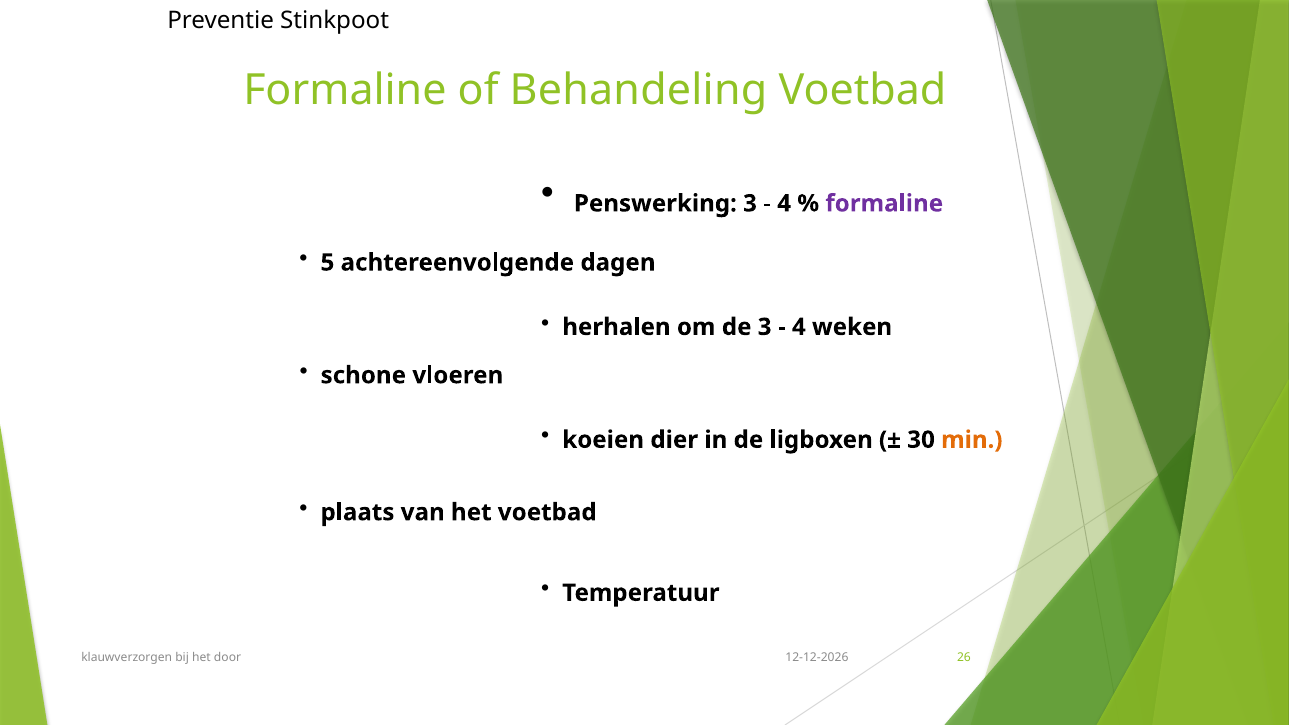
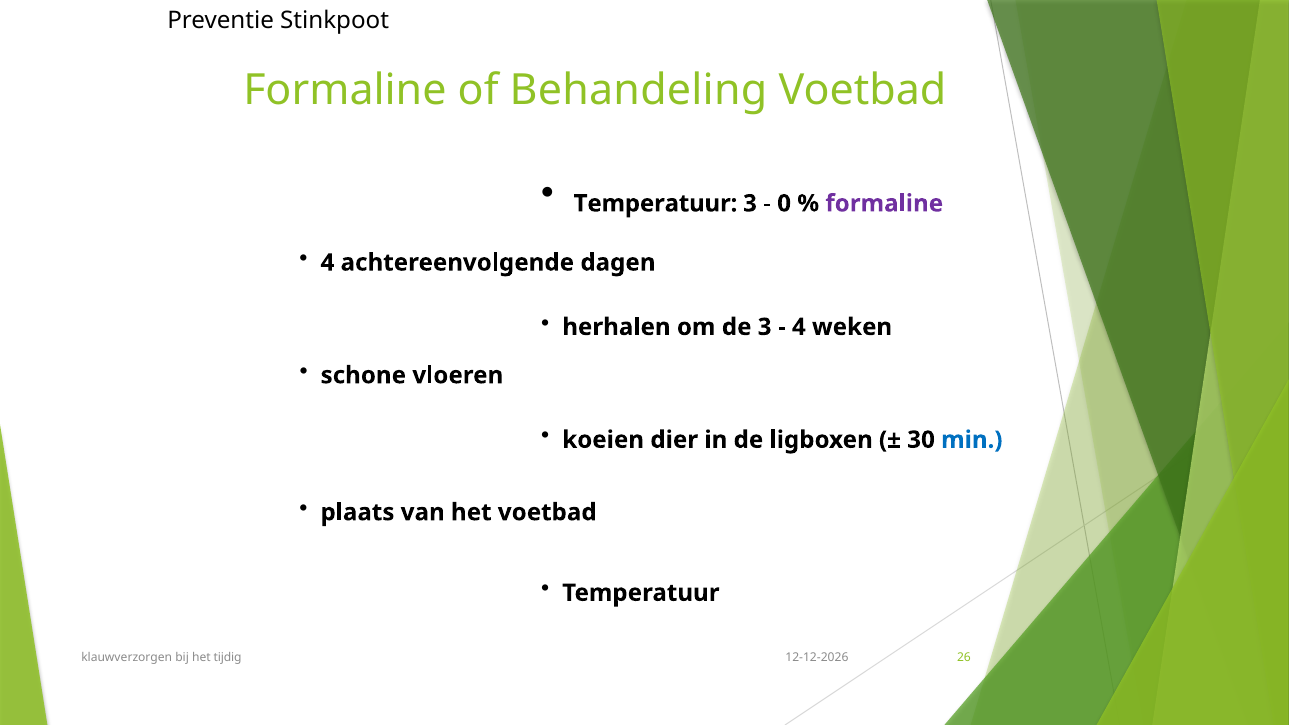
Penswerking: Penswerking -> Temperatuur (655, 204)
4: 4 -> 0 (784, 204)
5: 5 -> 4 (327, 263)
min colour: orange -> blue (972, 440)
door: door -> tijdig (228, 658)
